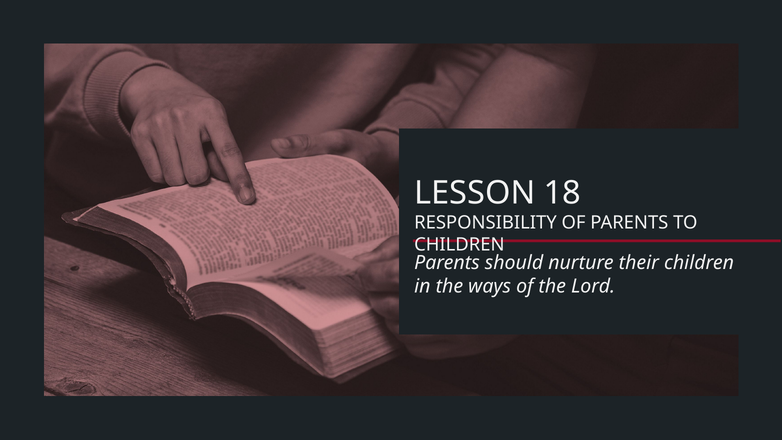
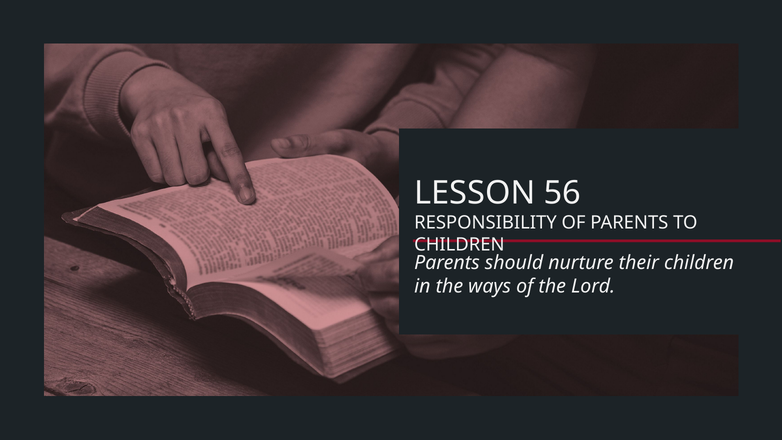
18: 18 -> 56 (562, 193)
